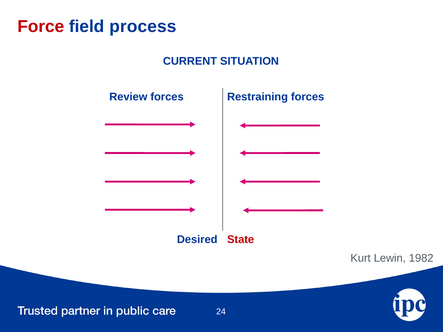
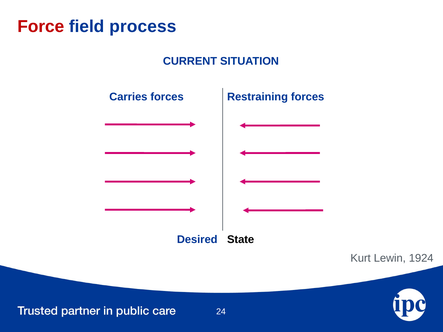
Review: Review -> Carries (128, 97)
State colour: red -> black (241, 240)
1982: 1982 -> 1924 (421, 258)
